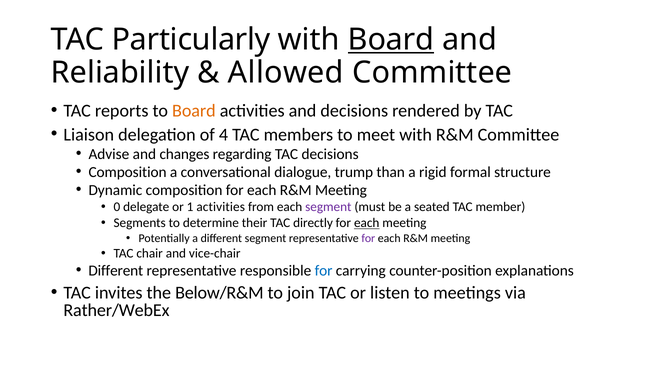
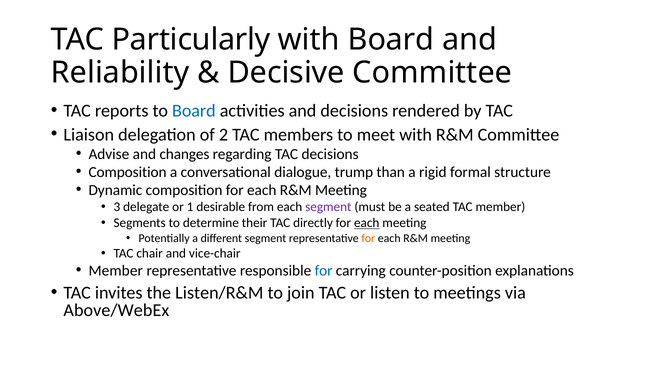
Board underline: present -> none (391, 40)
Allowed: Allowed -> Decisive (286, 73)
Board colour: orange -> blue (194, 111)
4: 4 -> 2 (224, 134)
0: 0 -> 3 (117, 207)
1 activities: activities -> desirable (221, 207)
for colour: purple -> orange (368, 238)
Different: Different -> Member (116, 270)
Below/R&M: Below/R&M -> Listen/R&M (219, 293)
Rather/WebEx: Rather/WebEx -> Above/WebEx (116, 310)
